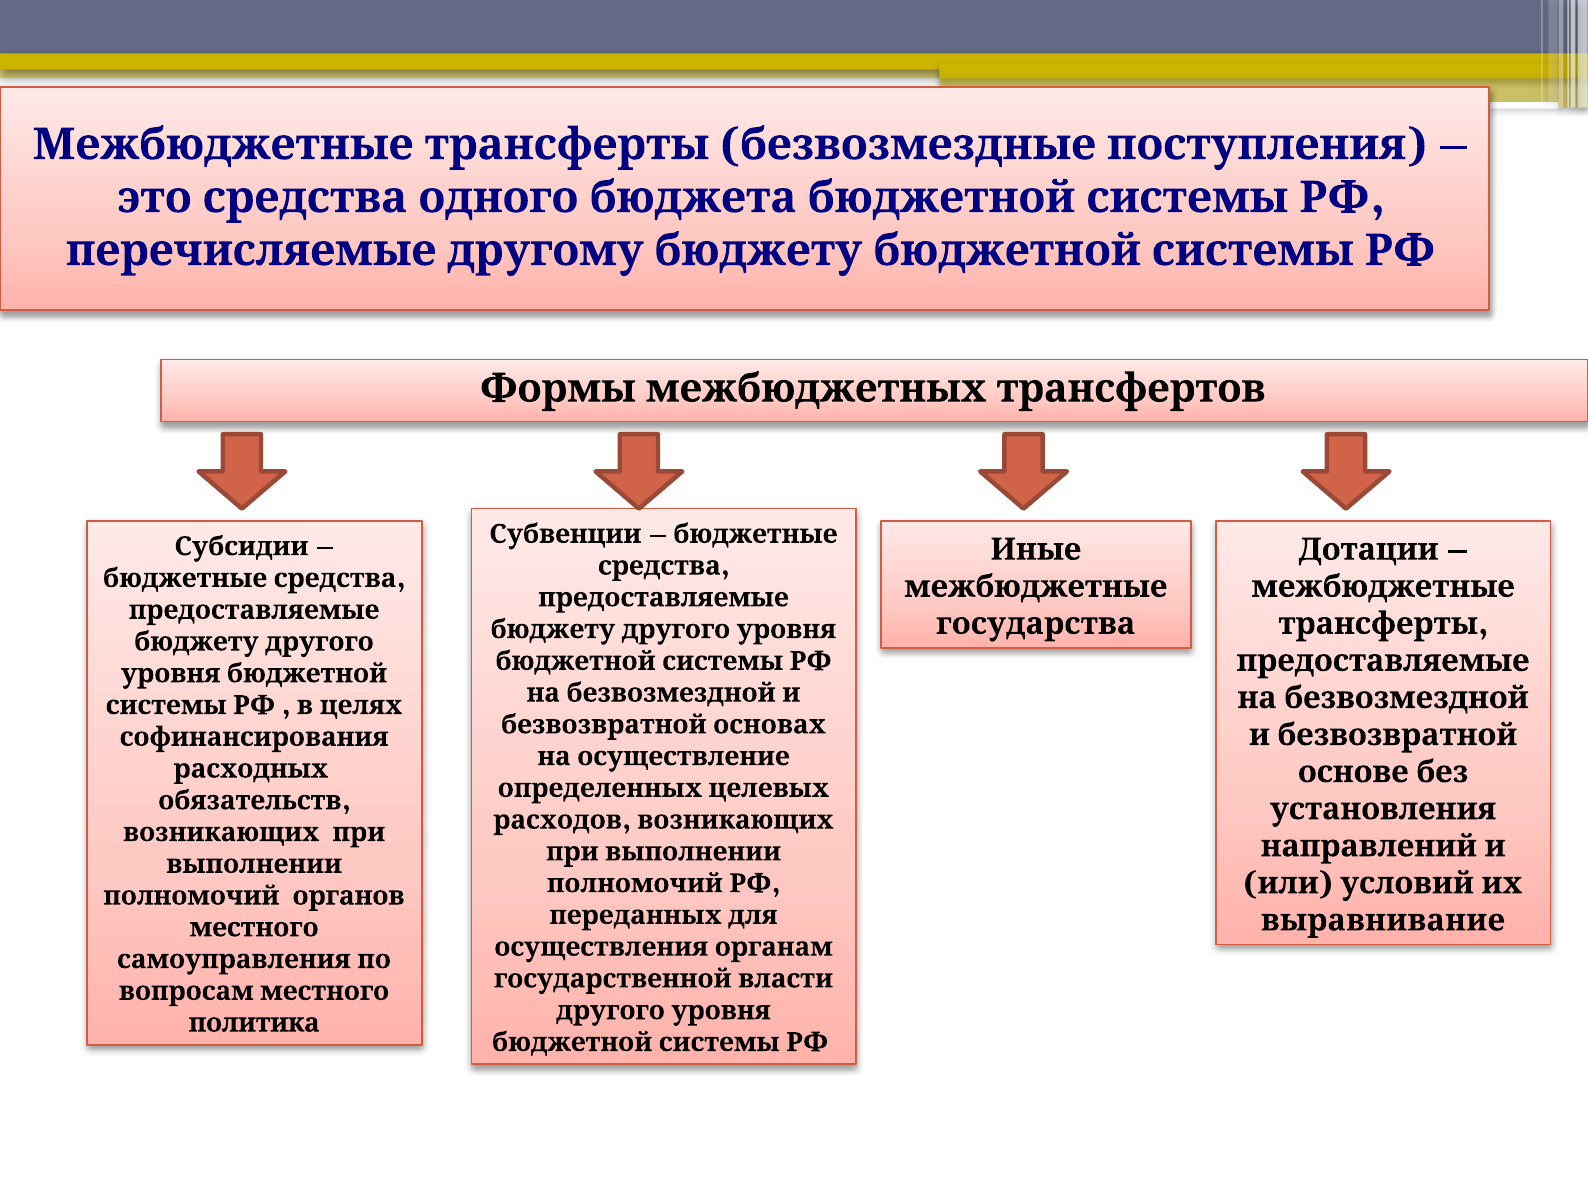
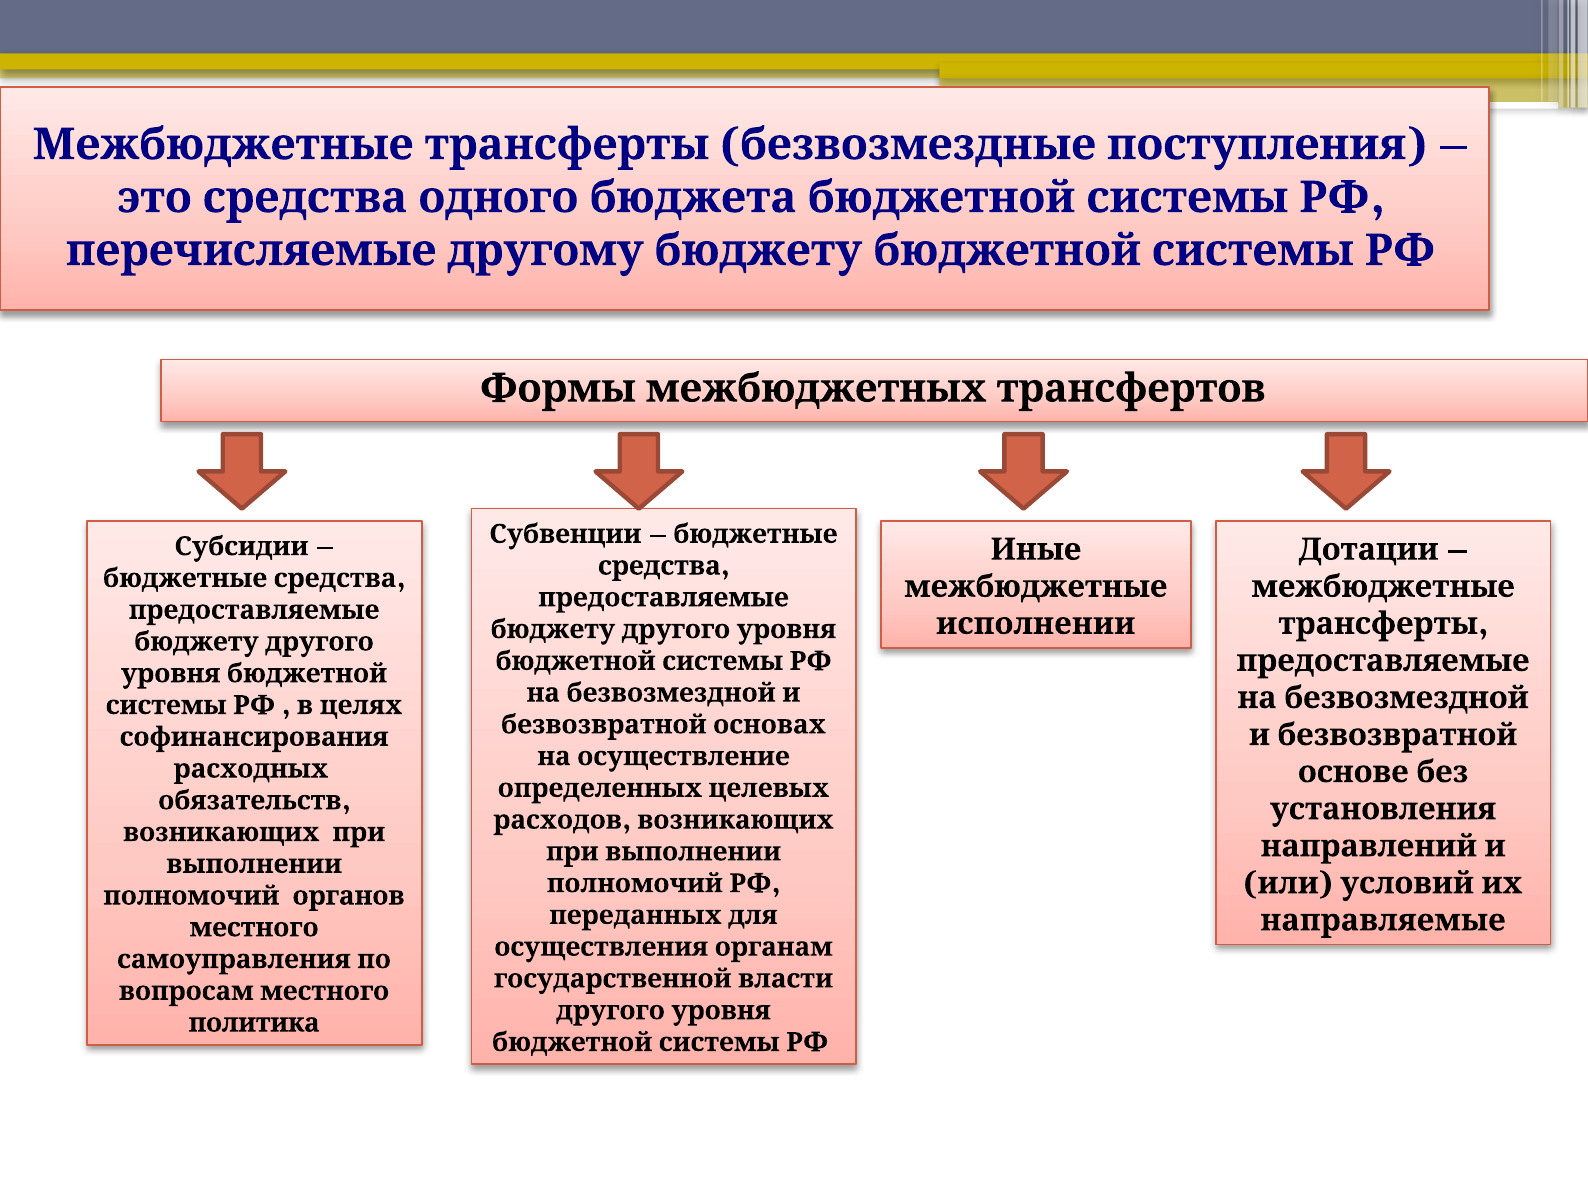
государства: государства -> исполнении (1036, 624)
выравнивание: выравнивание -> направляемые (1383, 920)
